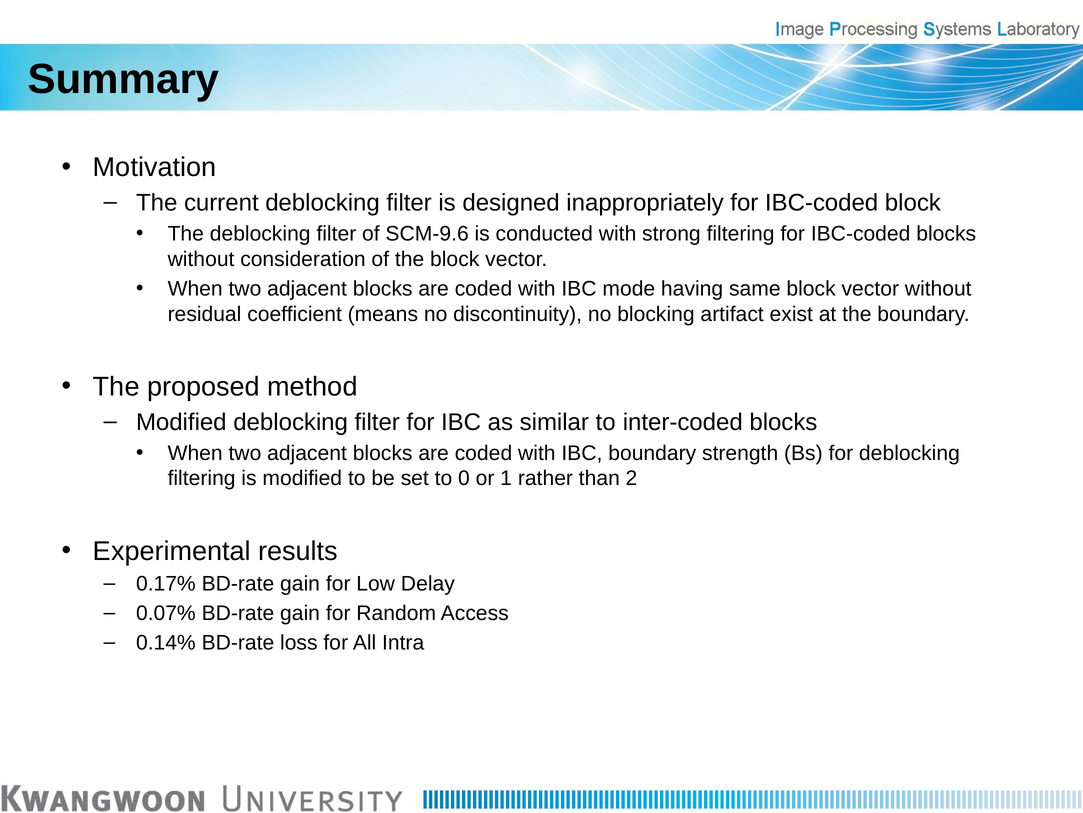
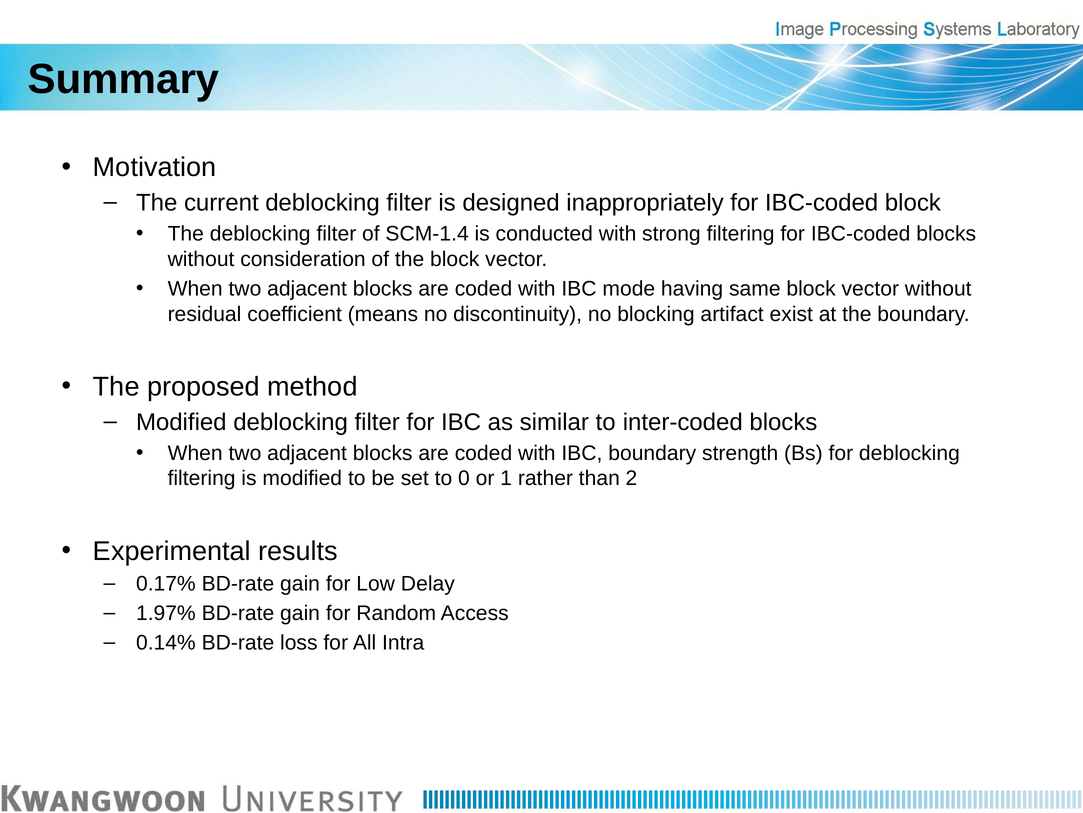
SCM-9.6: SCM-9.6 -> SCM-1.4 (427, 234)
0.07%: 0.07% -> 1.97% (166, 613)
